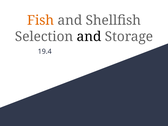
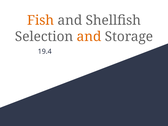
and colour: black -> orange (89, 37)
